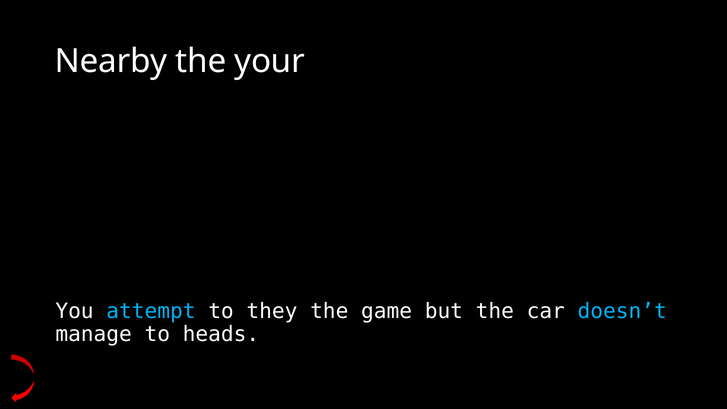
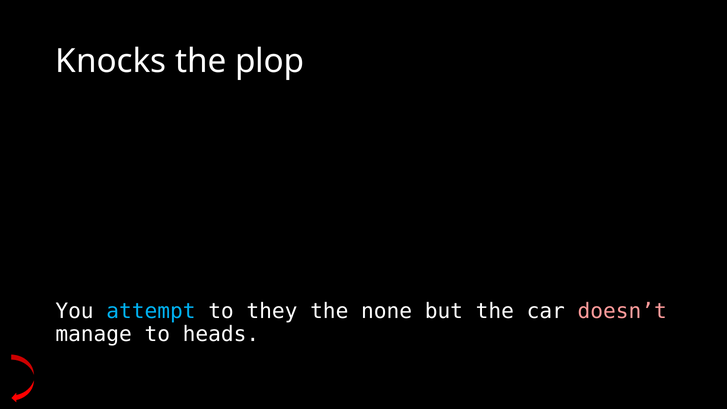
Nearby: Nearby -> Knocks (111, 61)
your: your -> plop (270, 61)
game: game -> none (387, 311)
doesn’t colour: light blue -> pink (622, 311)
